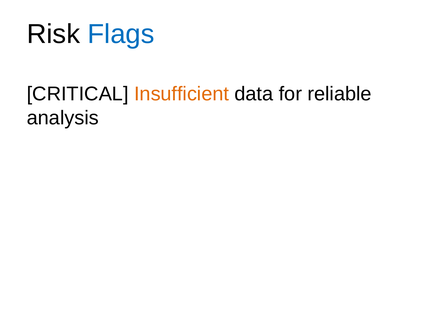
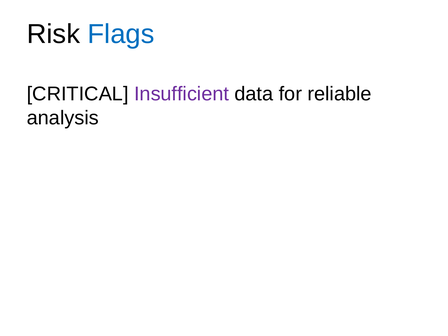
Insufficient colour: orange -> purple (182, 94)
